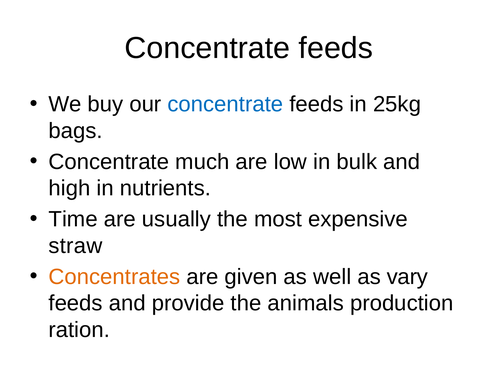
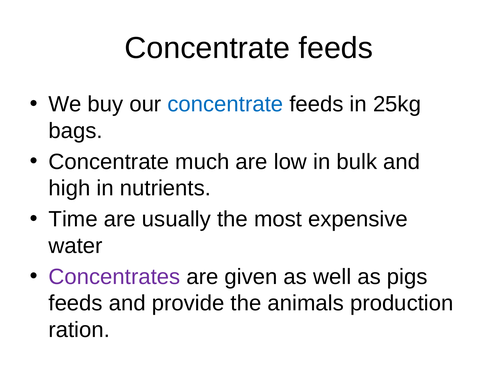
straw: straw -> water (76, 246)
Concentrates colour: orange -> purple (114, 277)
vary: vary -> pigs (407, 277)
